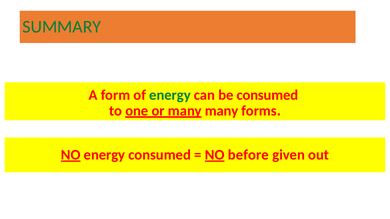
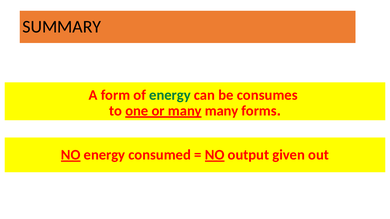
SUMMARY colour: green -> black (62, 27)
be consumed: consumed -> consumes (267, 95)
before: before -> output (248, 155)
